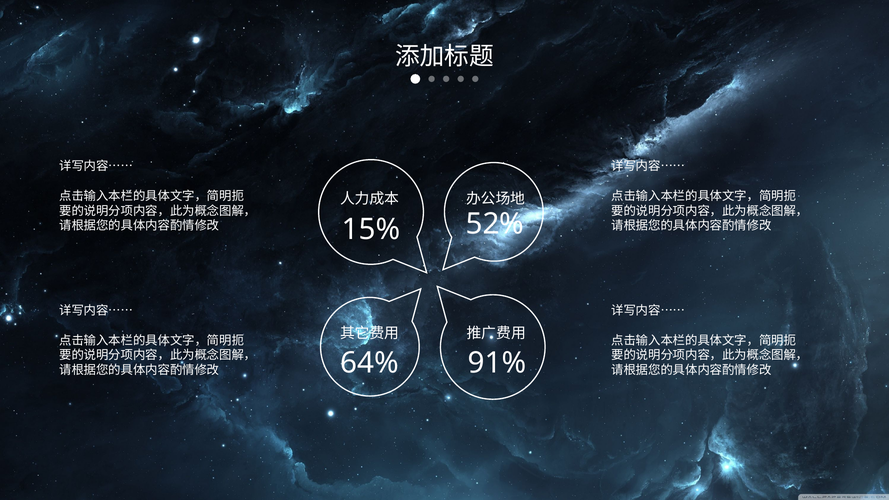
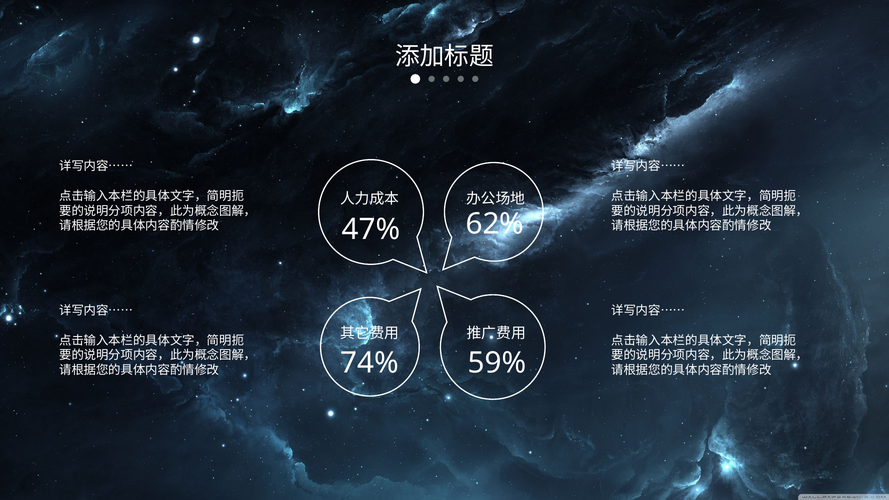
52%: 52% -> 62% (495, 224)
15%: 15% -> 47% (371, 230)
64%: 64% -> 74% (370, 363)
91%: 91% -> 59% (497, 363)
